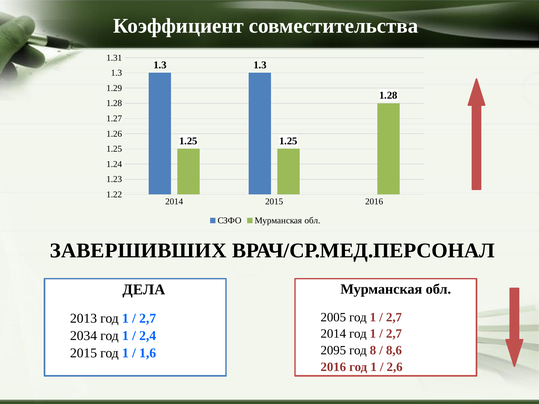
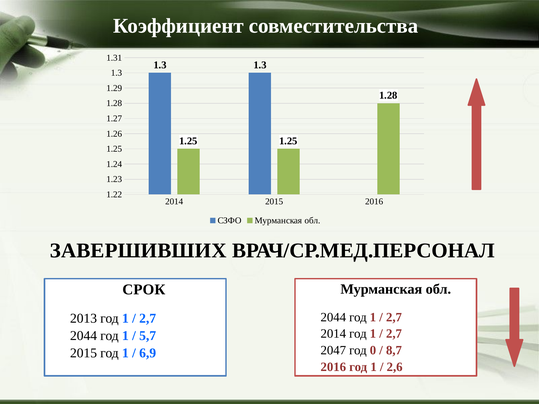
ДЕЛА: ДЕЛА -> СРОК (144, 290)
2005: 2005 -> 2044 (333, 317)
2034: 2034 -> 2044 (84, 336)
2,4: 2,4 -> 5,7 (148, 336)
2095: 2095 -> 2047 (333, 351)
8: 8 -> 0 (373, 351)
8,6: 8,6 -> 8,7 (394, 351)
1,6: 1,6 -> 6,9 (148, 353)
